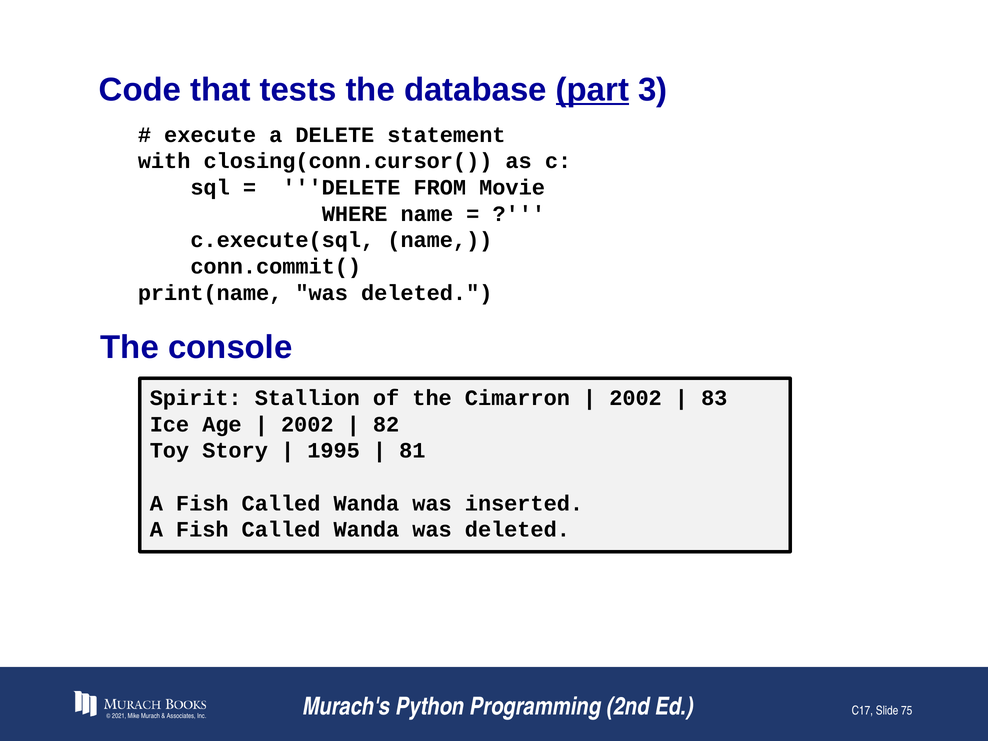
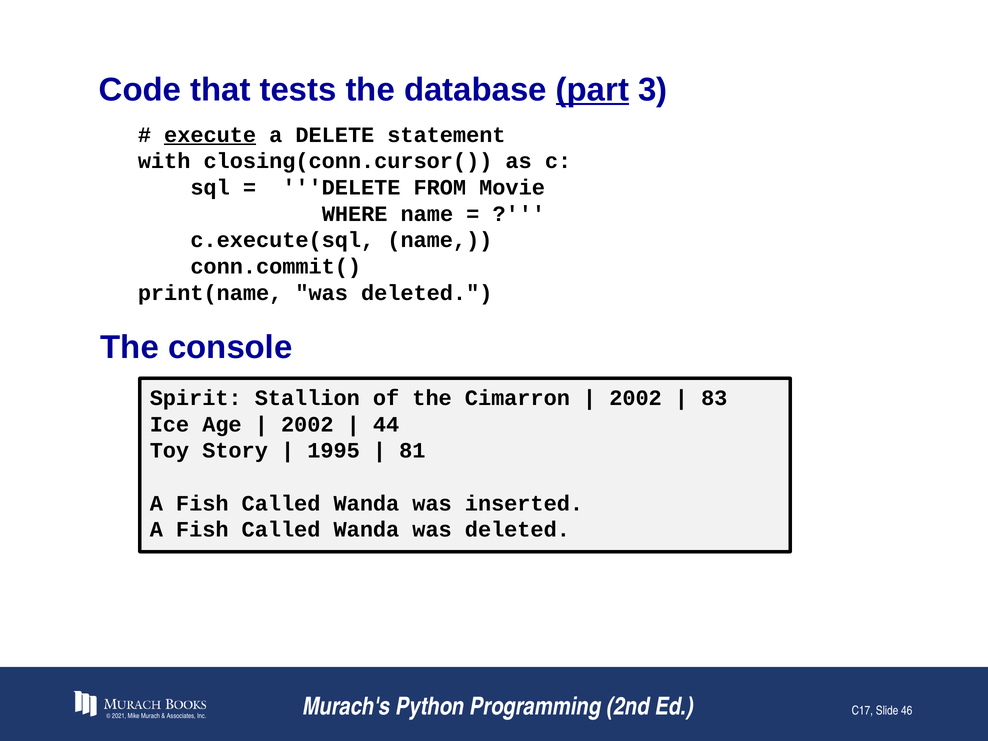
execute underline: none -> present (210, 135)
82: 82 -> 44 (386, 424)
75: 75 -> 46 (907, 711)
